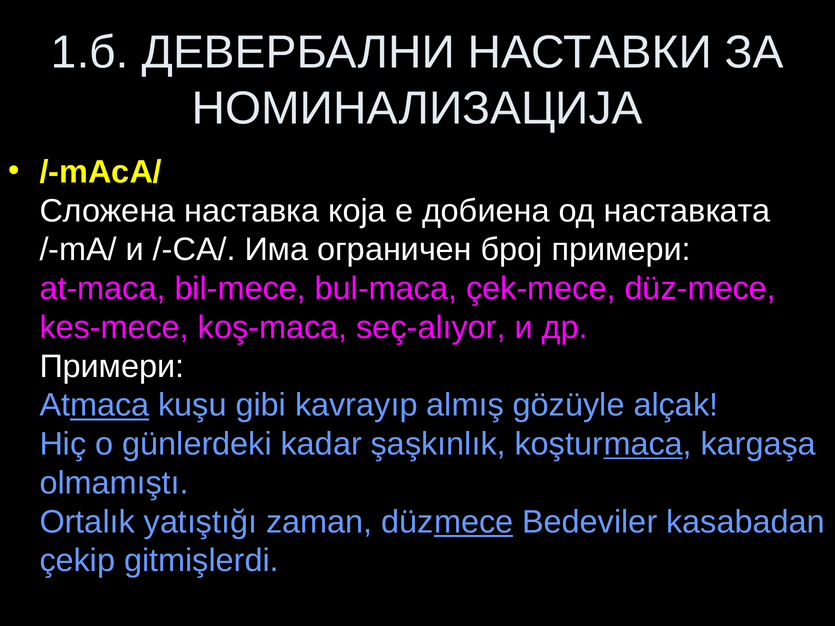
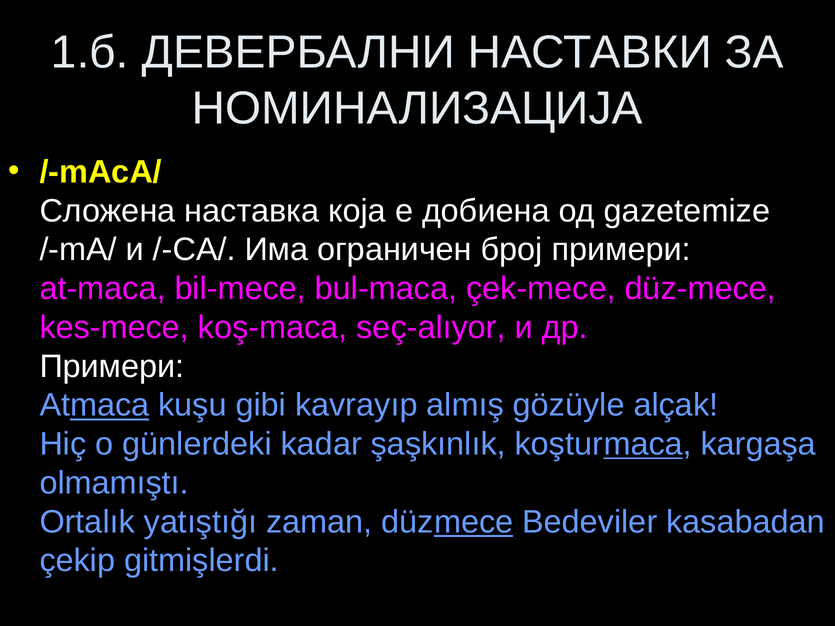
наставката: наставката -> gazetemize (687, 211)
